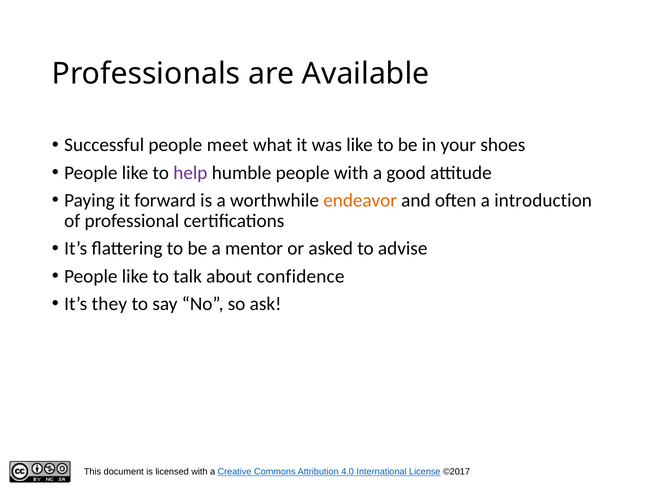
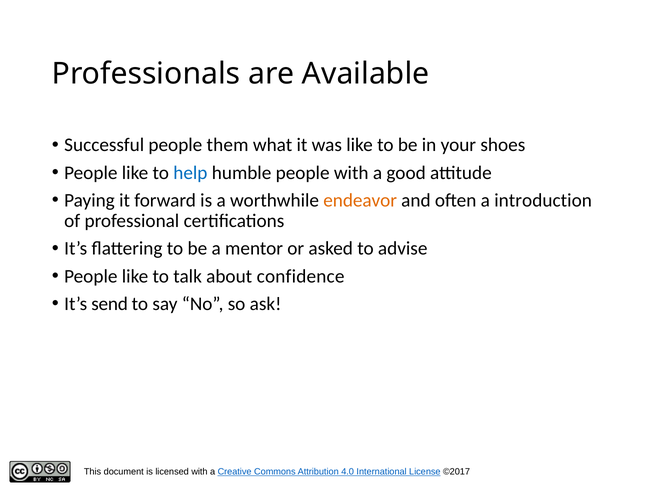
meet: meet -> them (228, 145)
help colour: purple -> blue (190, 173)
they: they -> send (110, 304)
